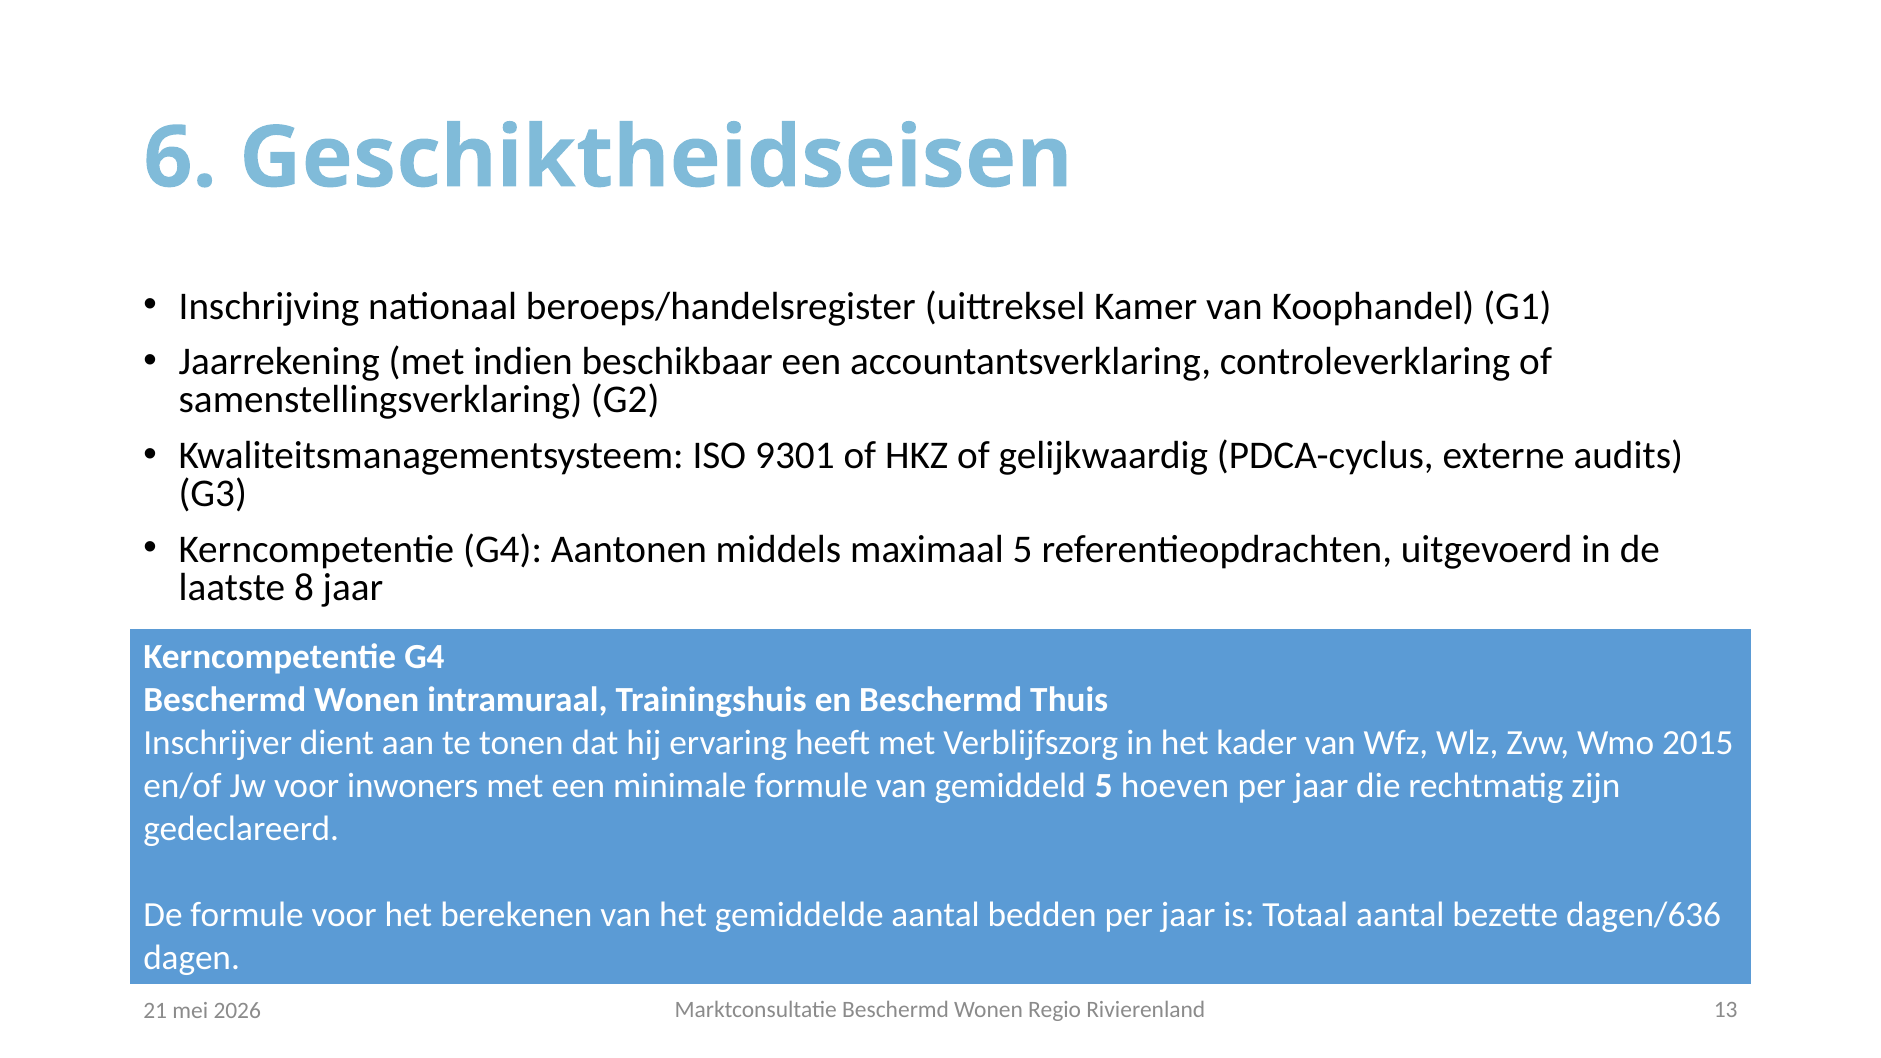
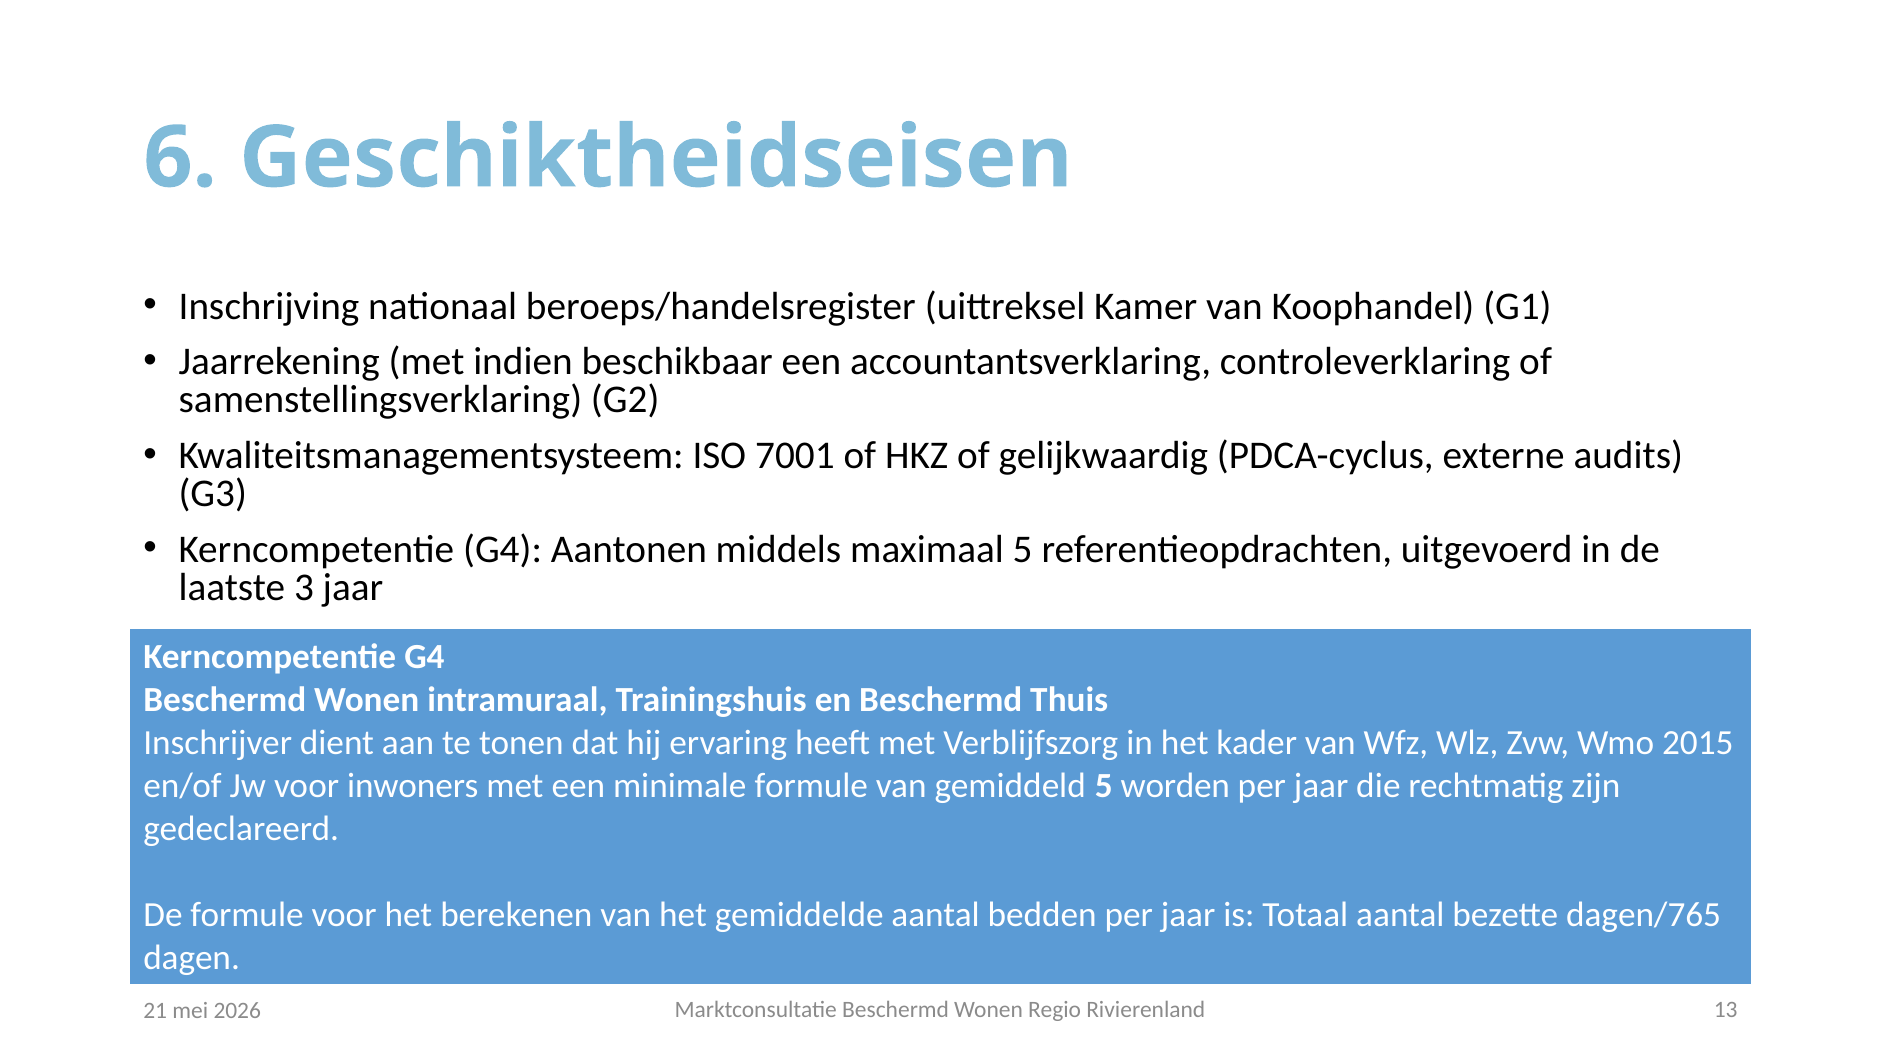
9301: 9301 -> 7001 (795, 456)
8: 8 -> 3 (304, 588)
hoeven: hoeven -> worden (1175, 786)
dagen/636: dagen/636 -> dagen/765 (1644, 915)
